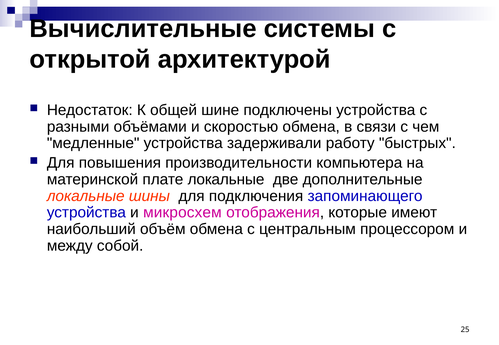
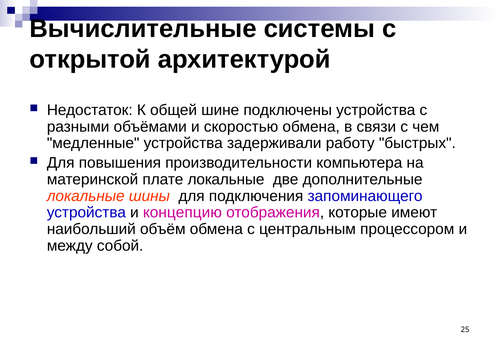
микросхем: микросхем -> концепцию (182, 213)
